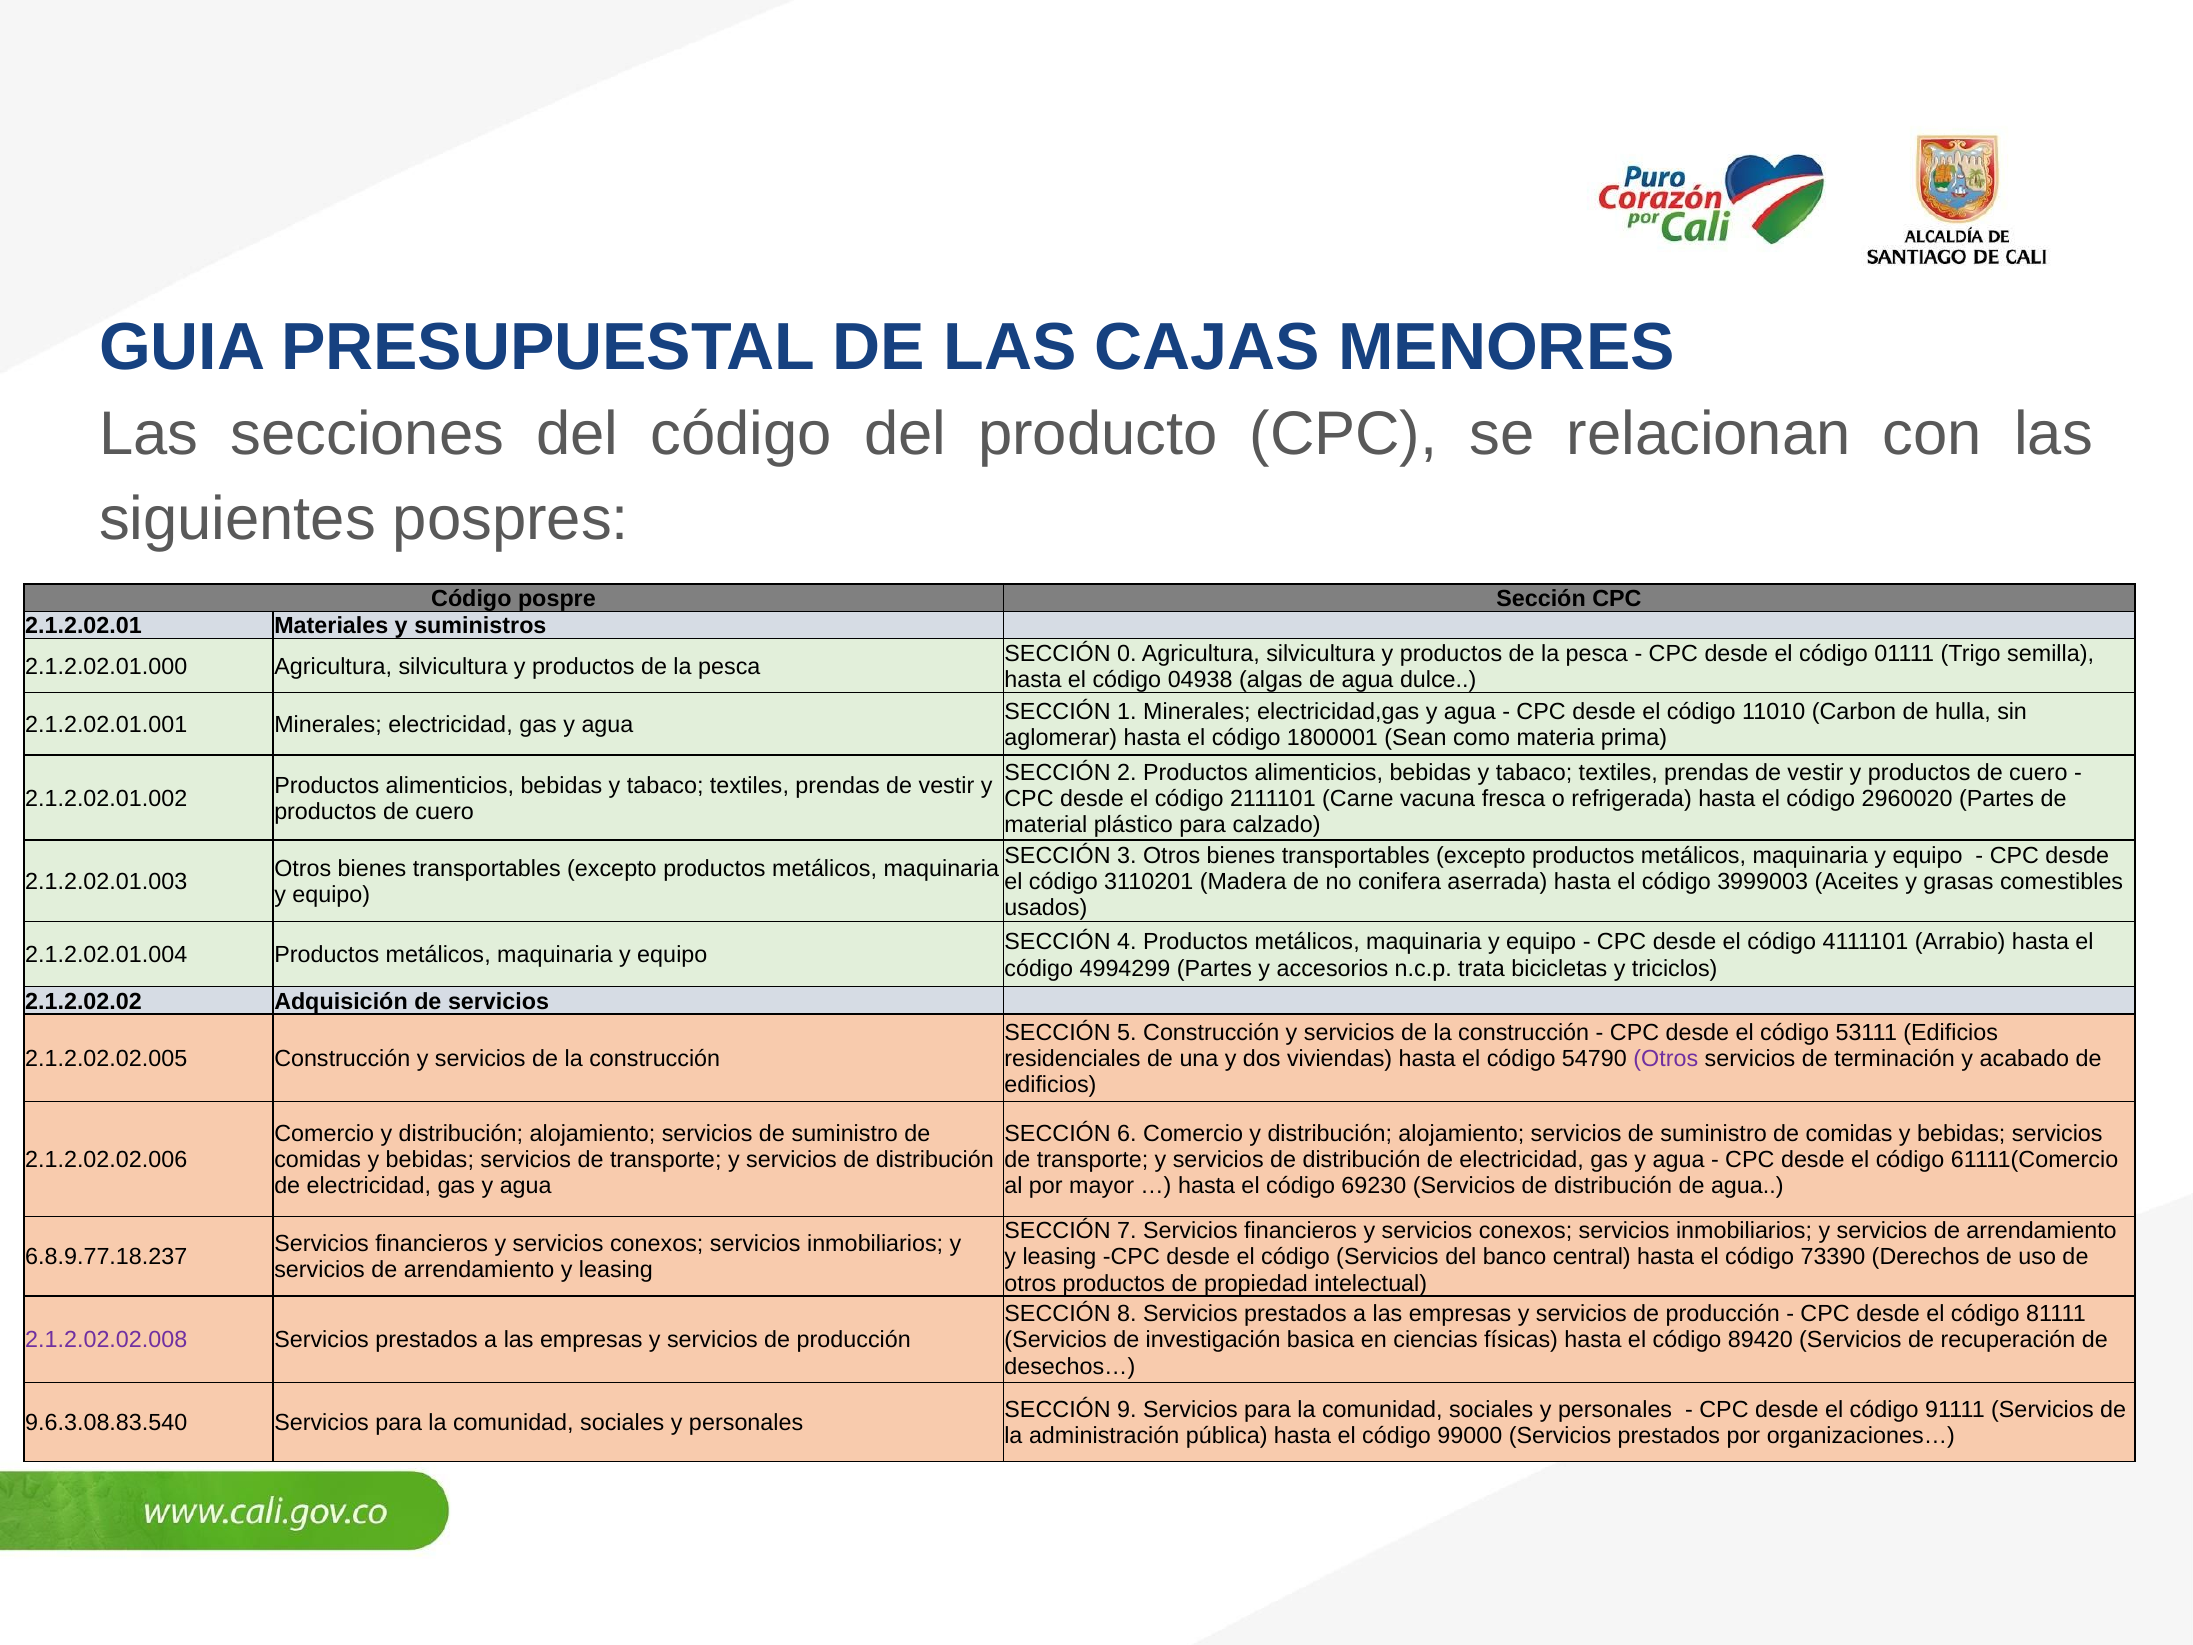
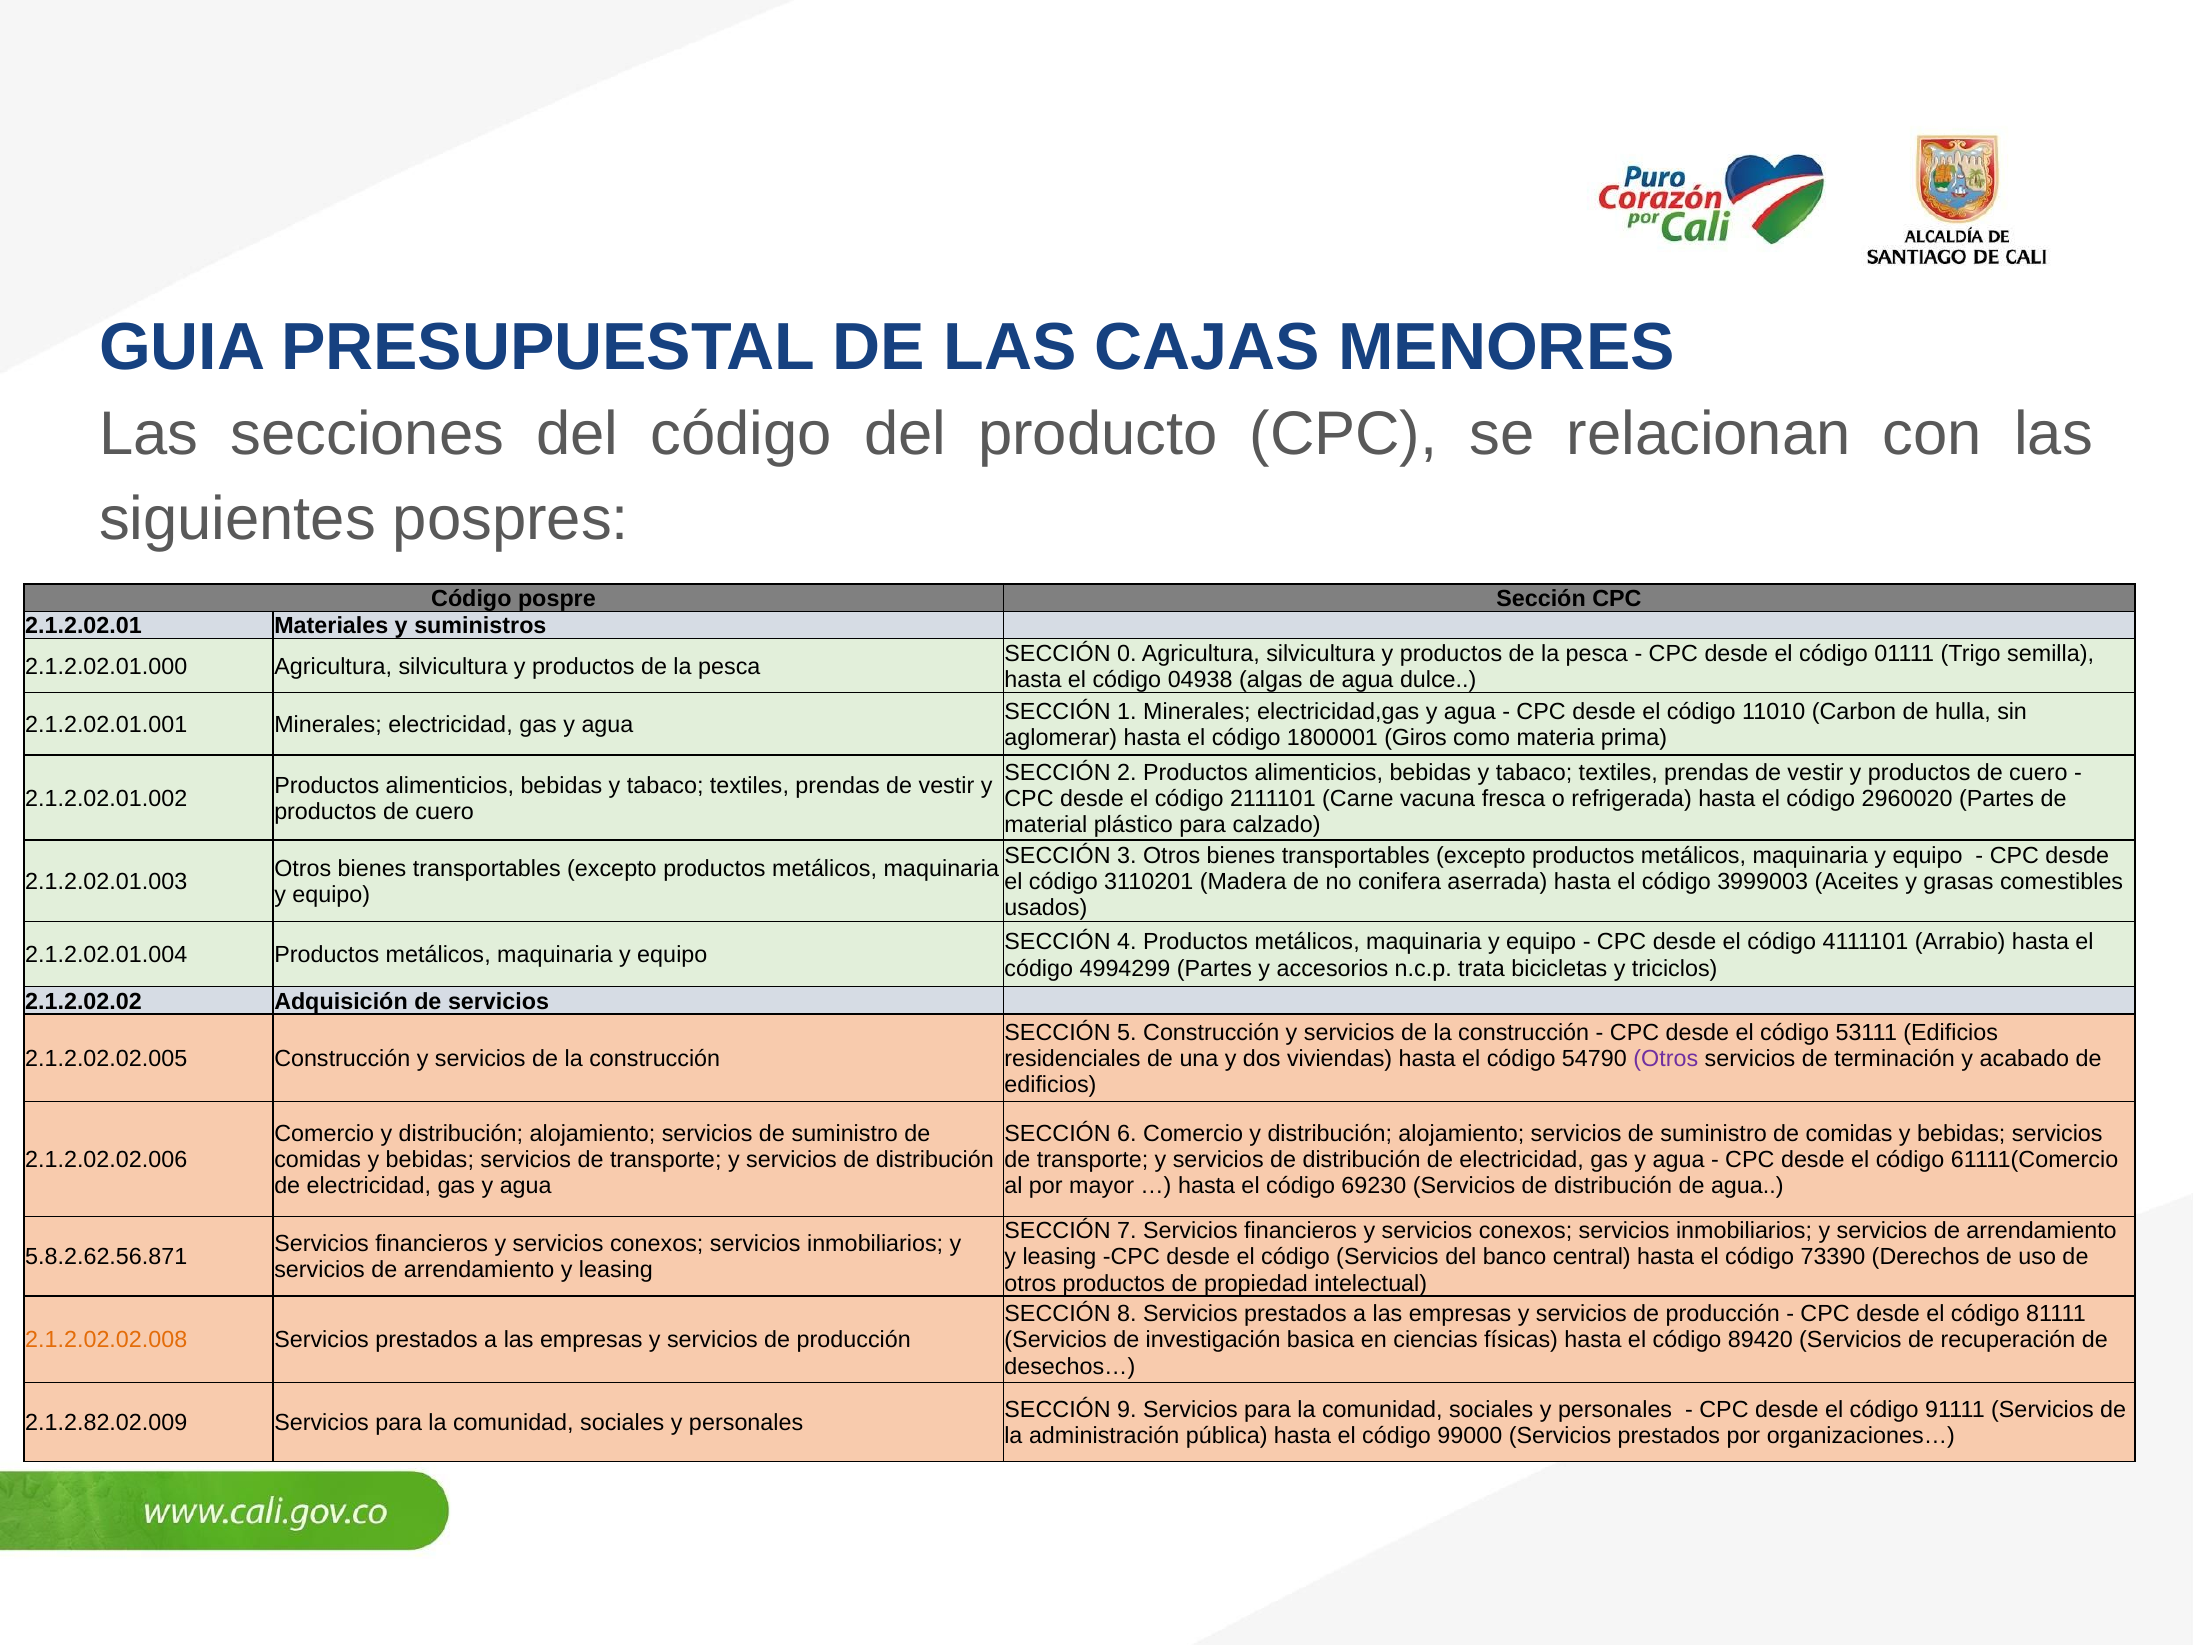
Sean: Sean -> Giros (1416, 738)
6.8.9.77.18.237: 6.8.9.77.18.237 -> 5.8.2.62.56.871 (106, 1257)
2.1.2.02.02.008 colour: purple -> orange (106, 1340)
9.6.3.08.83.540: 9.6.3.08.83.540 -> 2.1.2.82.02.009 (106, 1423)
